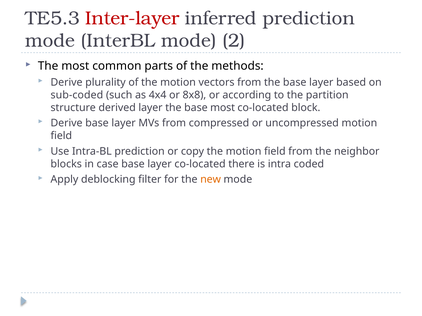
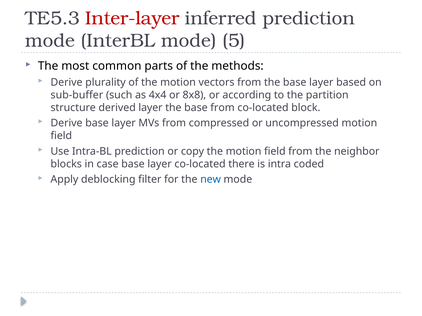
2: 2 -> 5 (234, 41)
sub-coded: sub-coded -> sub-buffer (77, 95)
base most: most -> from (223, 108)
new colour: orange -> blue (211, 180)
